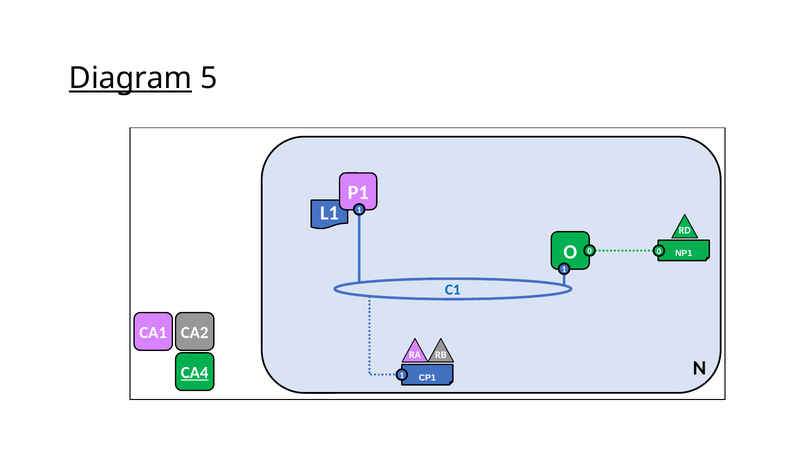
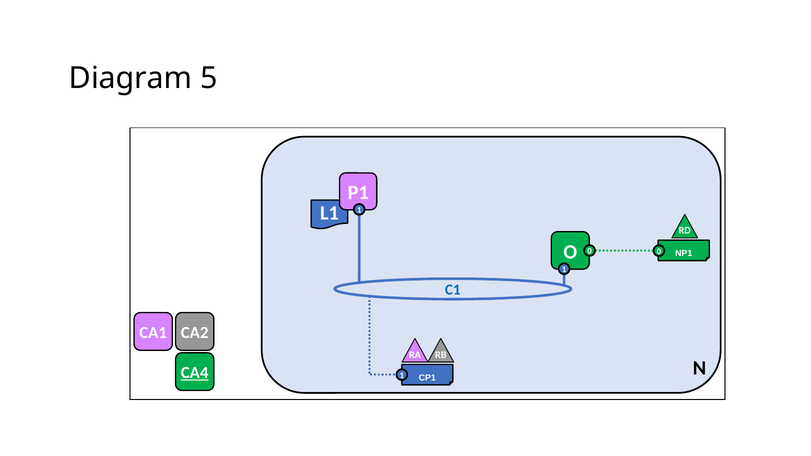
Diagram underline: present -> none (131, 78)
